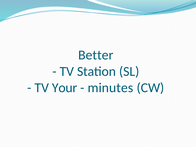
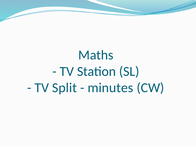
Better: Better -> Maths (96, 55)
Your: Your -> Split (64, 88)
